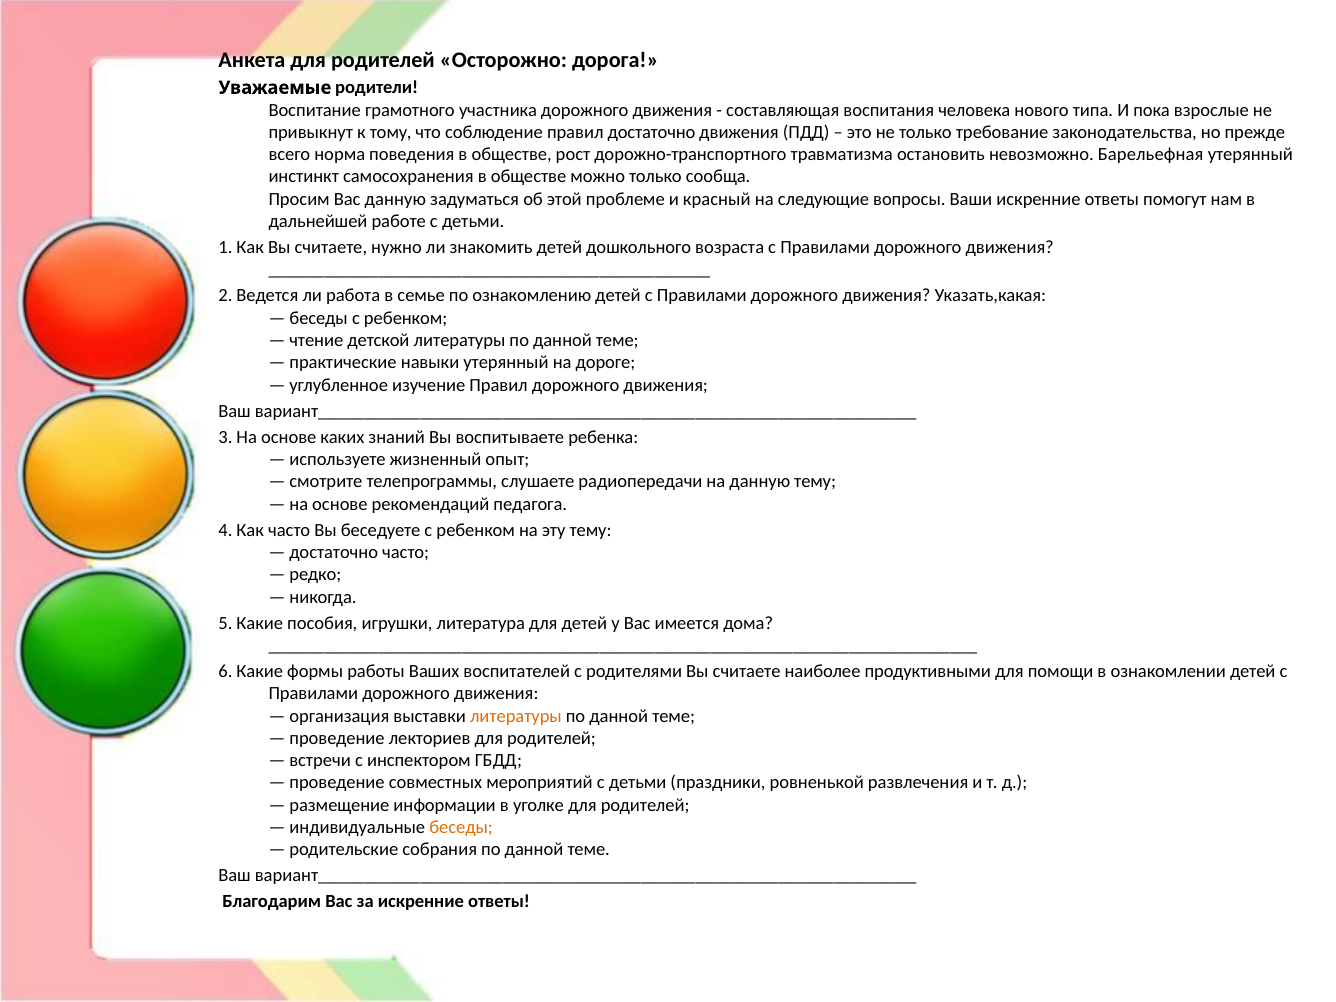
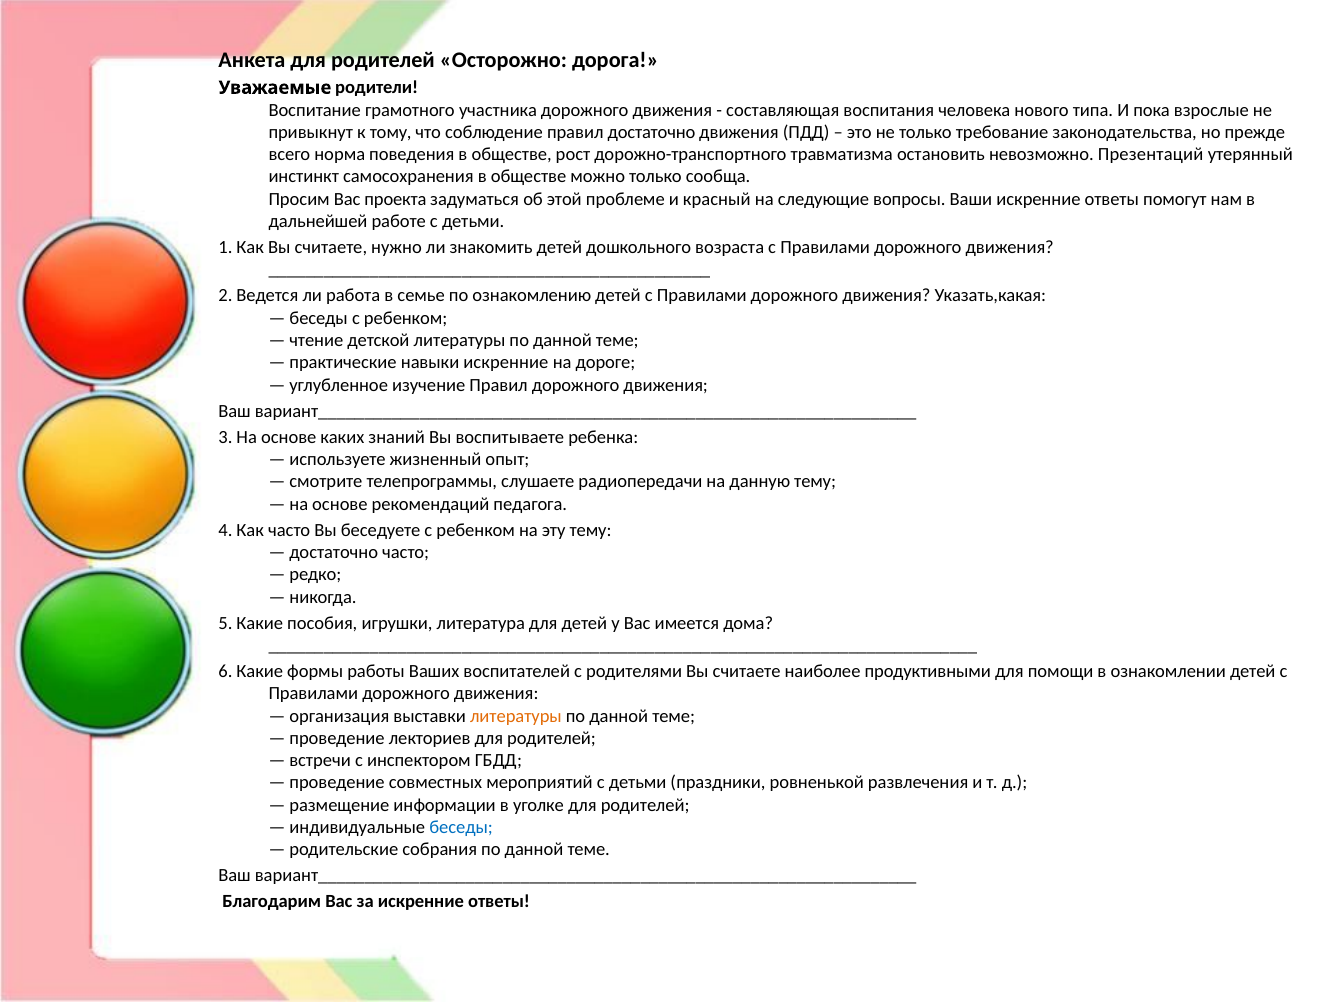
Барельефная: Барельефная -> Презентаций (1151, 155)
Вас данную: данную -> проекта (395, 199)
навыки утерянный: утерянный -> искренние (506, 363)
беседы colour: orange -> blue (461, 827)
